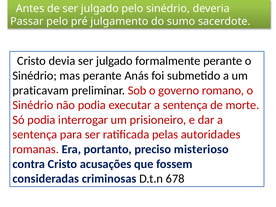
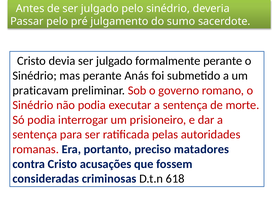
misterioso: misterioso -> matadores (201, 149)
678: 678 -> 618 (175, 179)
